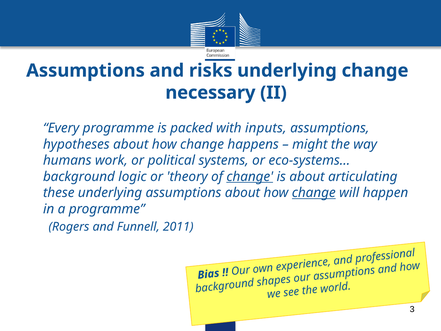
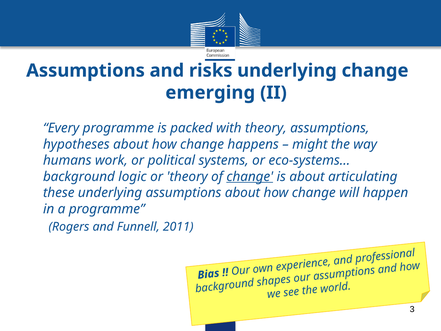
necessary: necessary -> emerging (210, 93)
with inputs: inputs -> theory (266, 128)
change underline: present -> none (314, 193)
